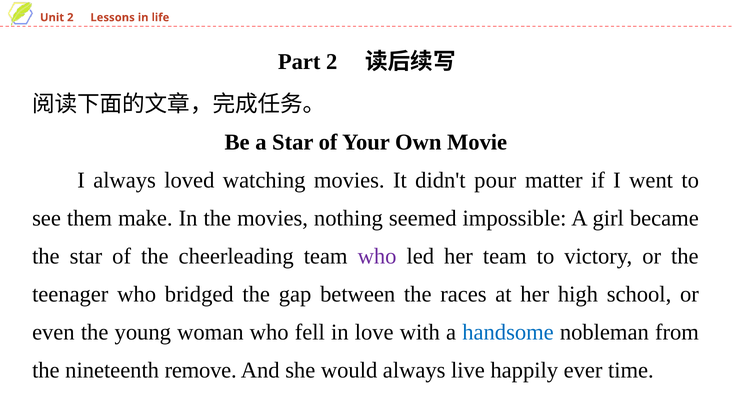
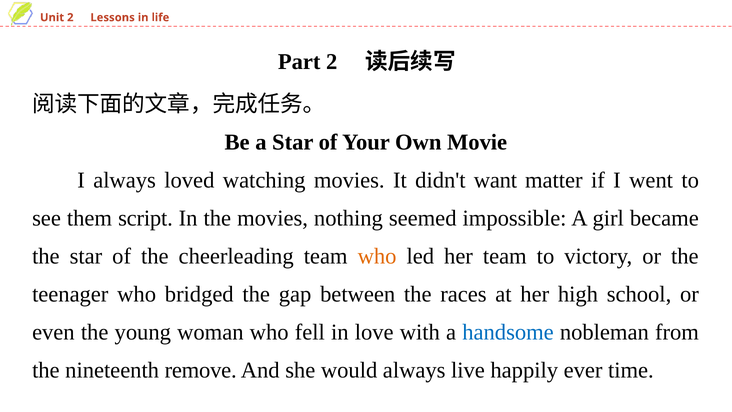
pour: pour -> want (495, 180)
make: make -> script (145, 218)
who colour: purple -> orange (377, 256)
